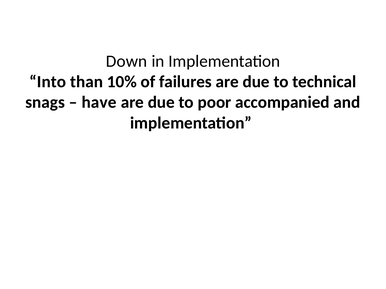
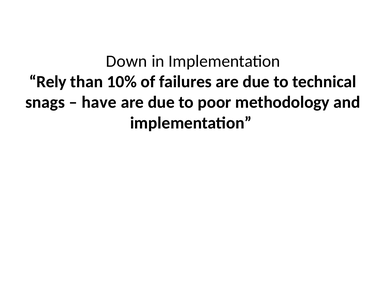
Into: Into -> Rely (48, 82)
accompanied: accompanied -> methodology (282, 103)
